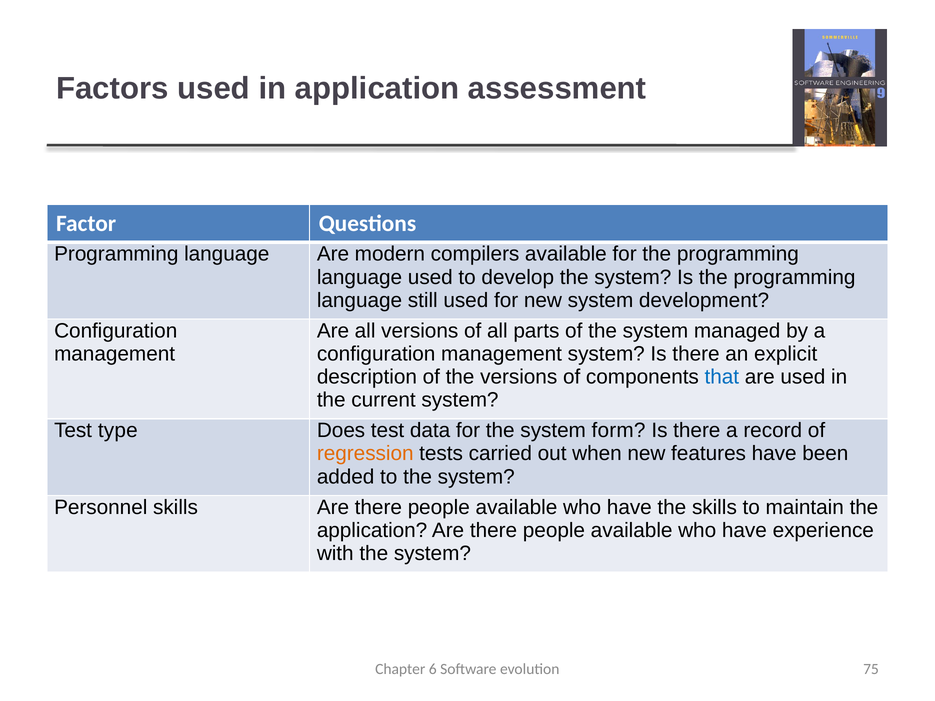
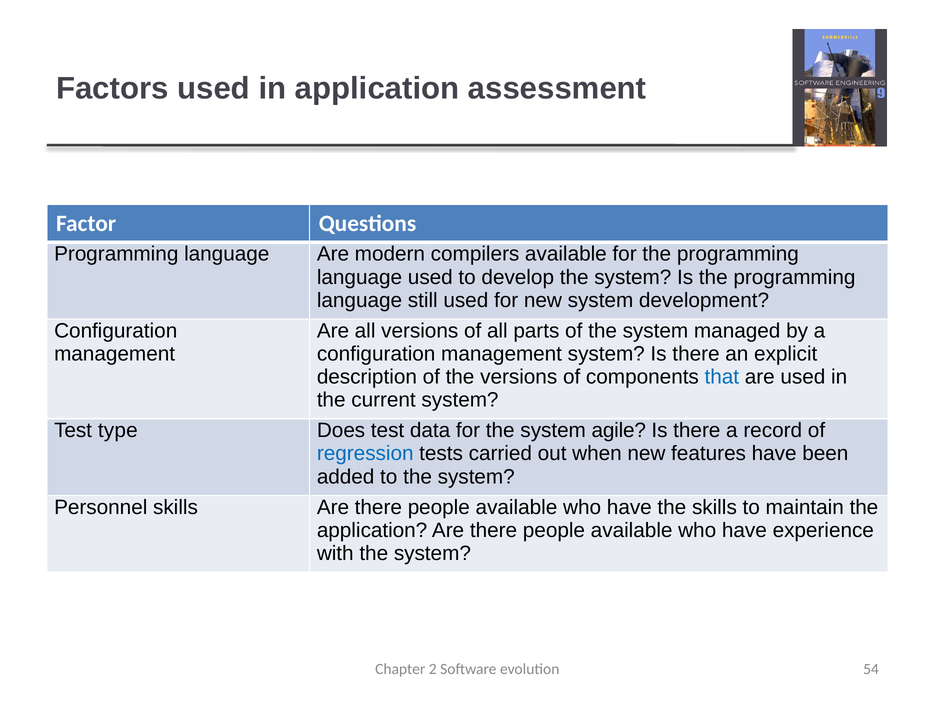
form: form -> agile (619, 431)
regression colour: orange -> blue (365, 454)
6: 6 -> 2 (433, 670)
75: 75 -> 54 (871, 670)
